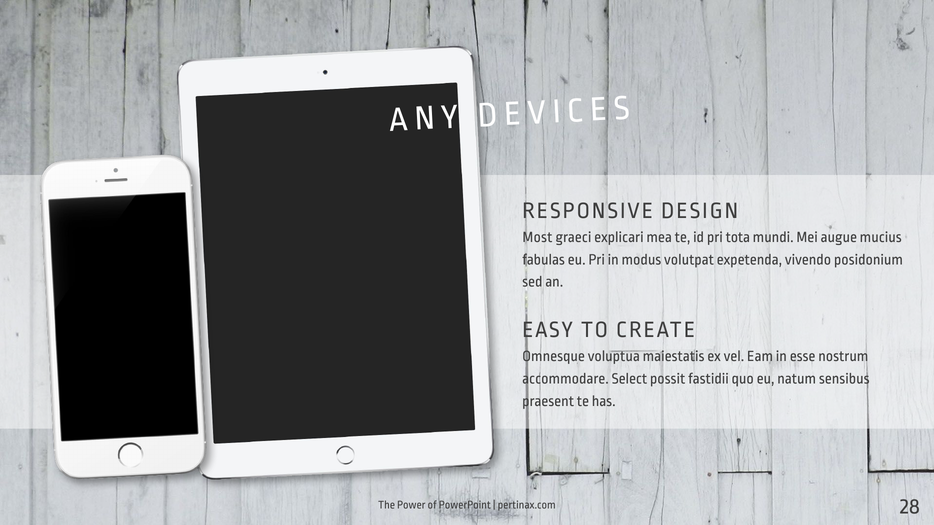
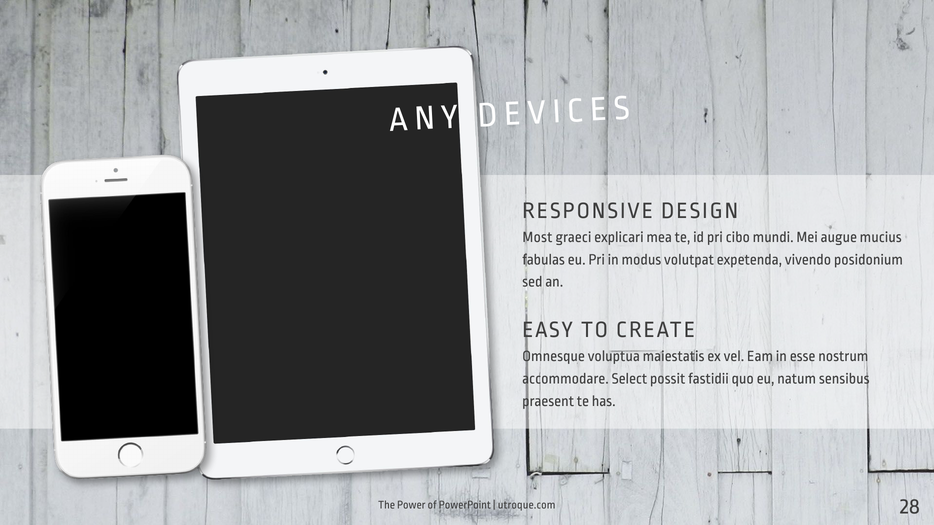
tota: tota -> cibo (738, 237)
pertinax.com: pertinax.com -> utroque.com (527, 506)
